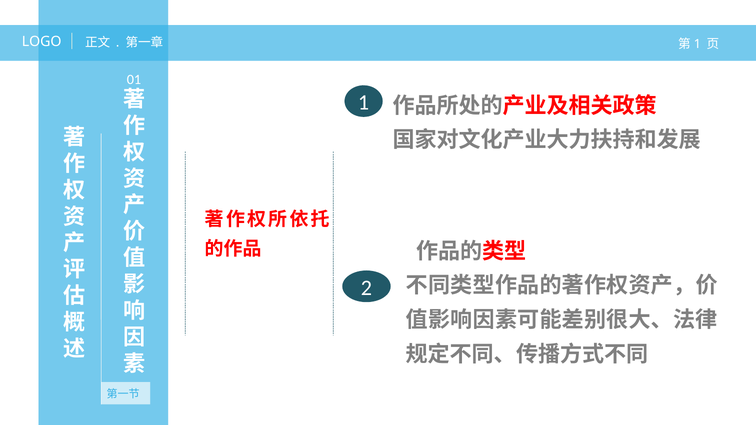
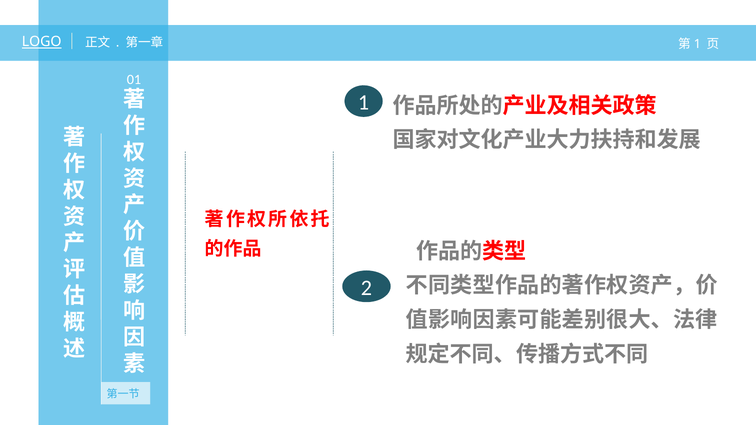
LOGO underline: none -> present (42, 42)
